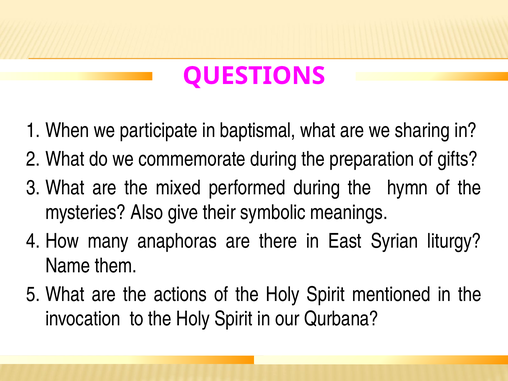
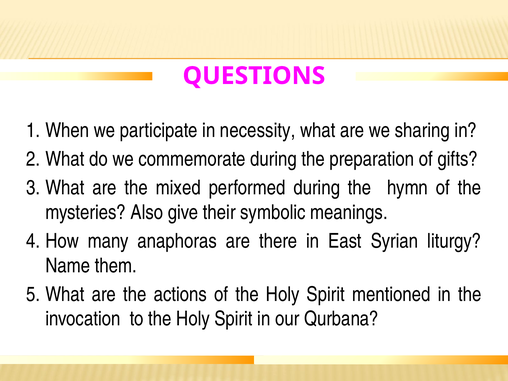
baptismal: baptismal -> necessity (258, 131)
